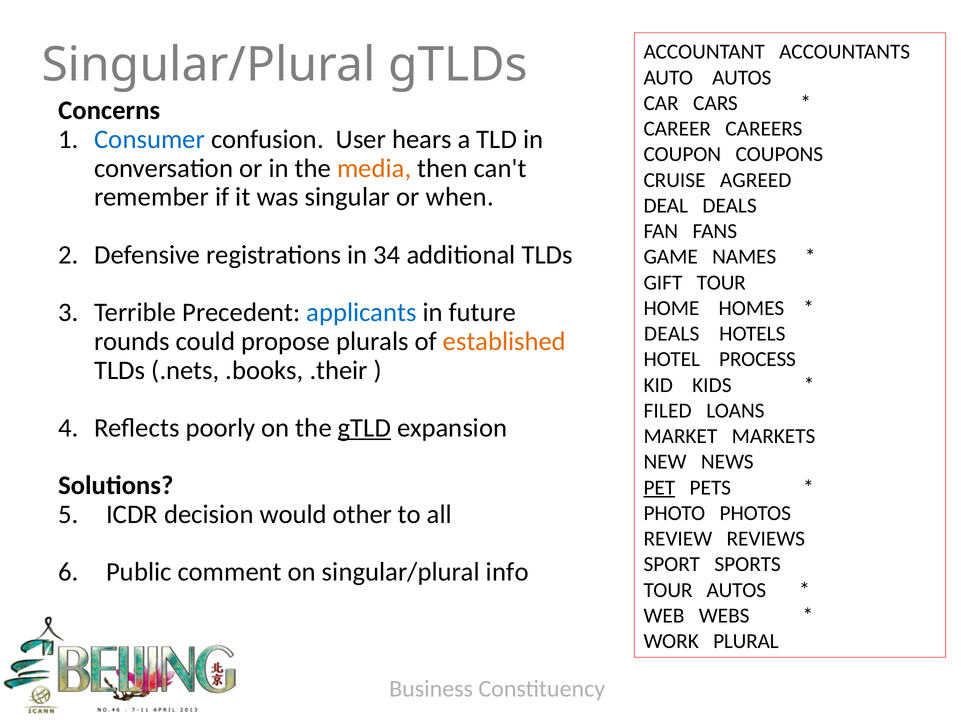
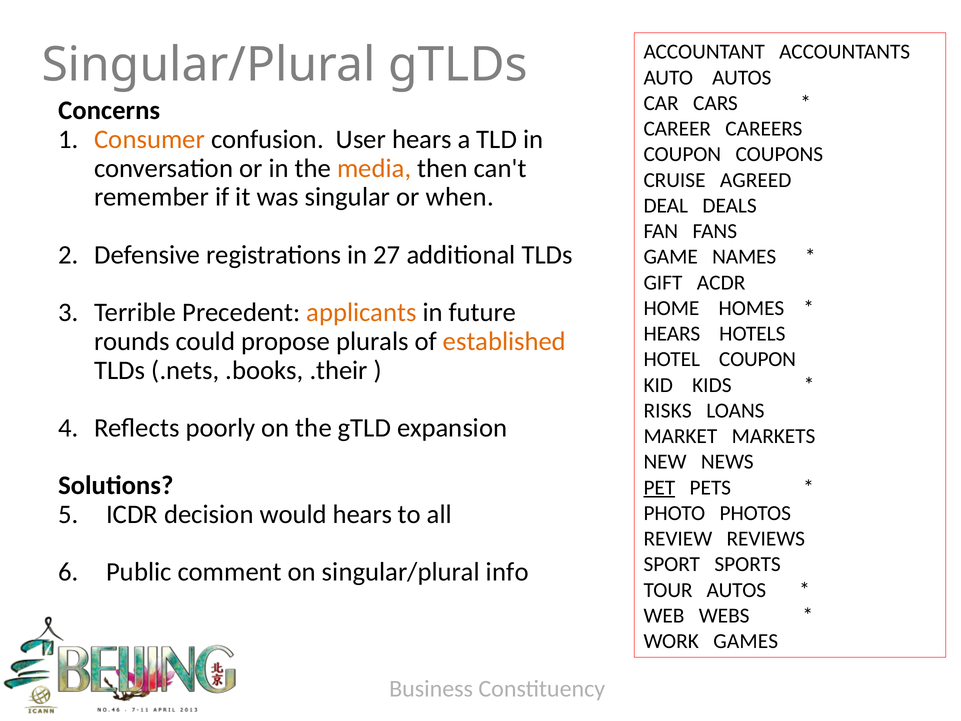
Consumer colour: blue -> orange (150, 139)
34: 34 -> 27 (387, 255)
GIFT TOUR: TOUR -> ACDR (721, 282)
applicants colour: blue -> orange (361, 312)
DEALS: DEALS -> HEARS (672, 334)
HOTEL PROCESS: PROCESS -> COUPON (757, 359)
FILED: FILED -> RISKS (668, 411)
gTLD underline: present -> none (364, 428)
would other: other -> hears (362, 514)
PLURAL: PLURAL -> GAMES (746, 641)
